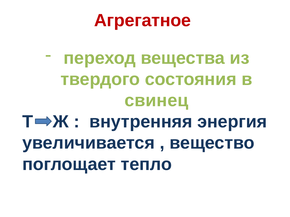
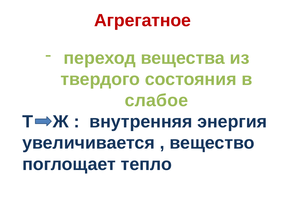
свинец: свинец -> слабое (156, 101)
